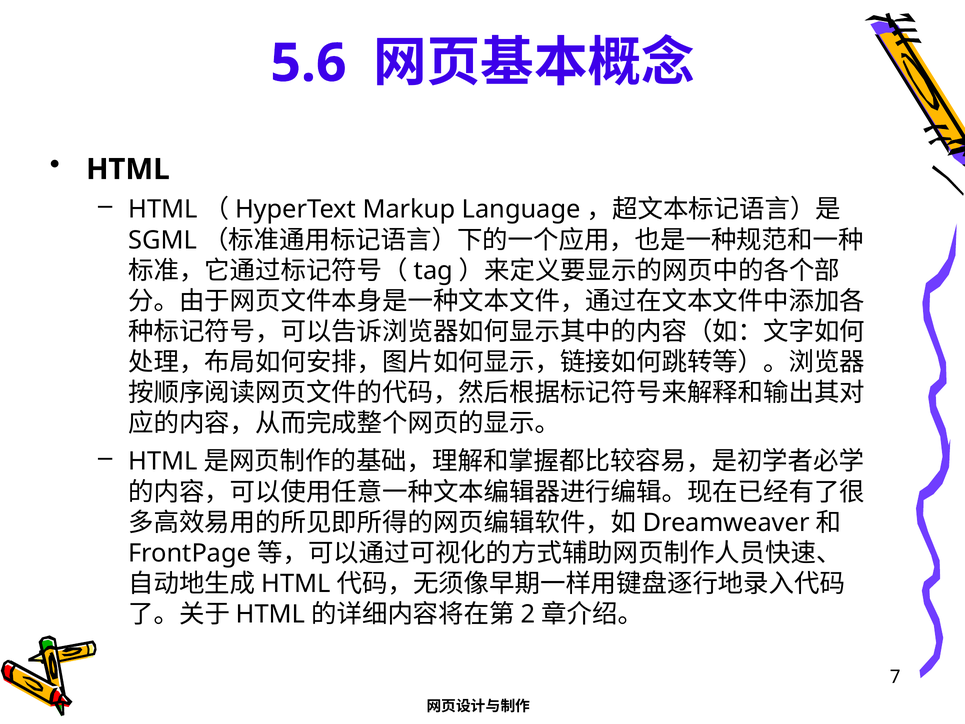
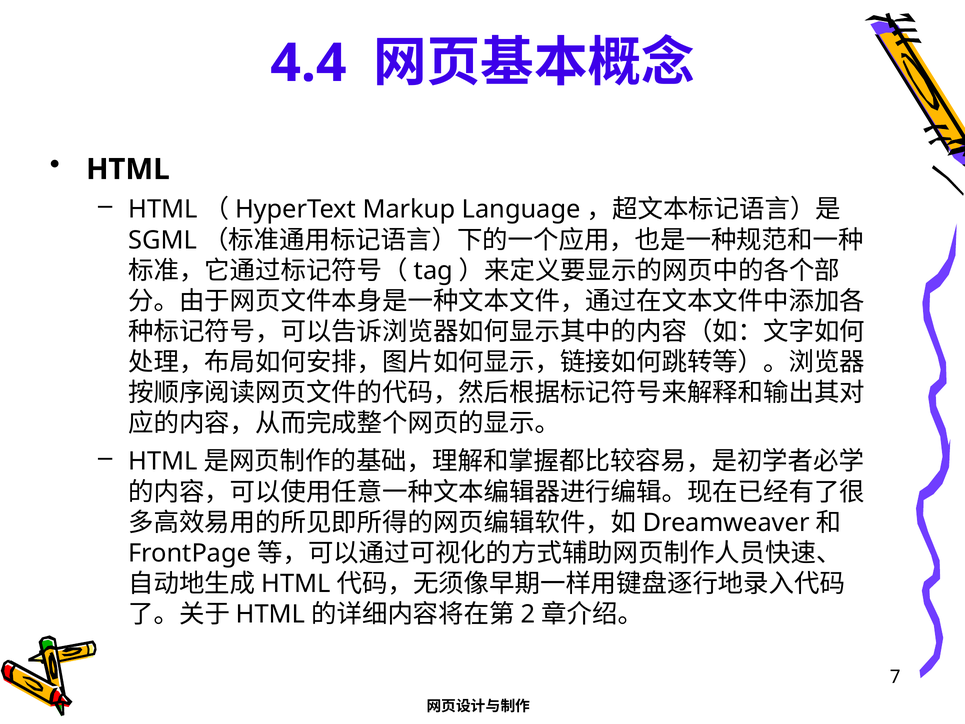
5.6: 5.6 -> 4.4 (308, 63)
